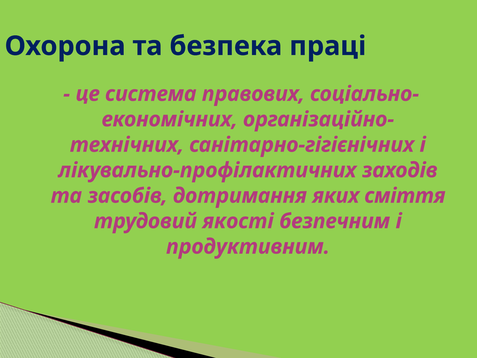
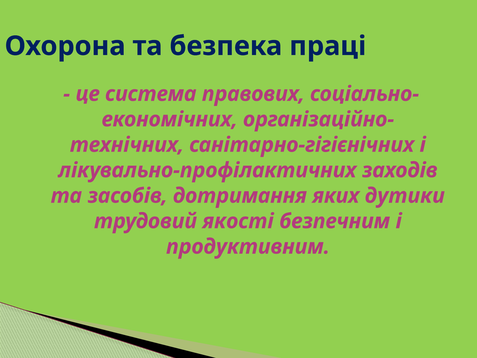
сміття: сміття -> дутики (405, 196)
